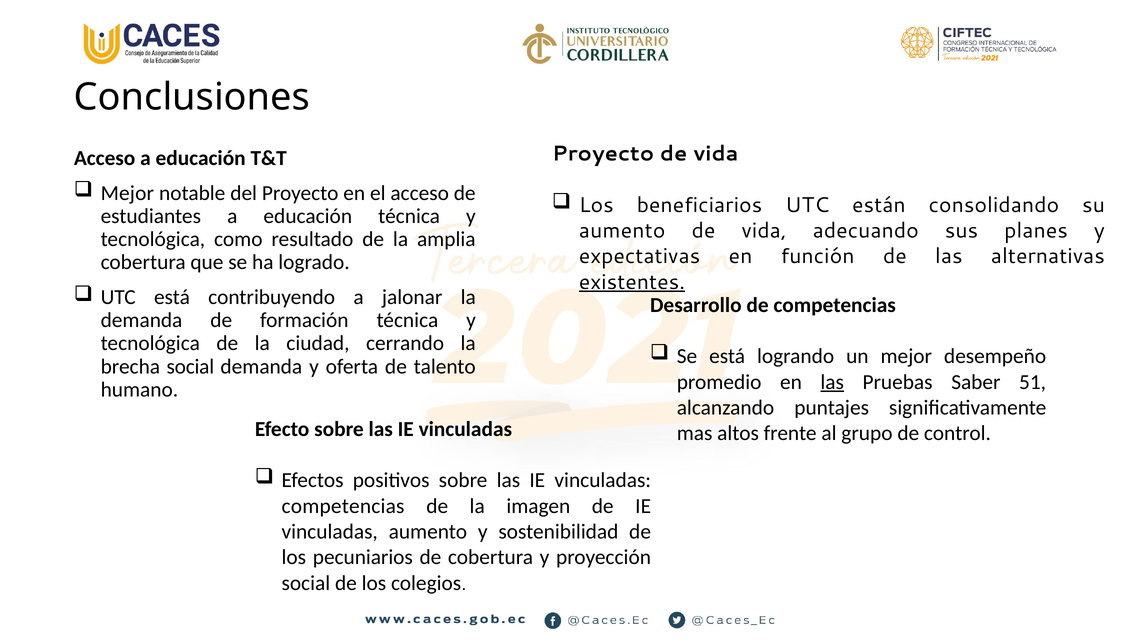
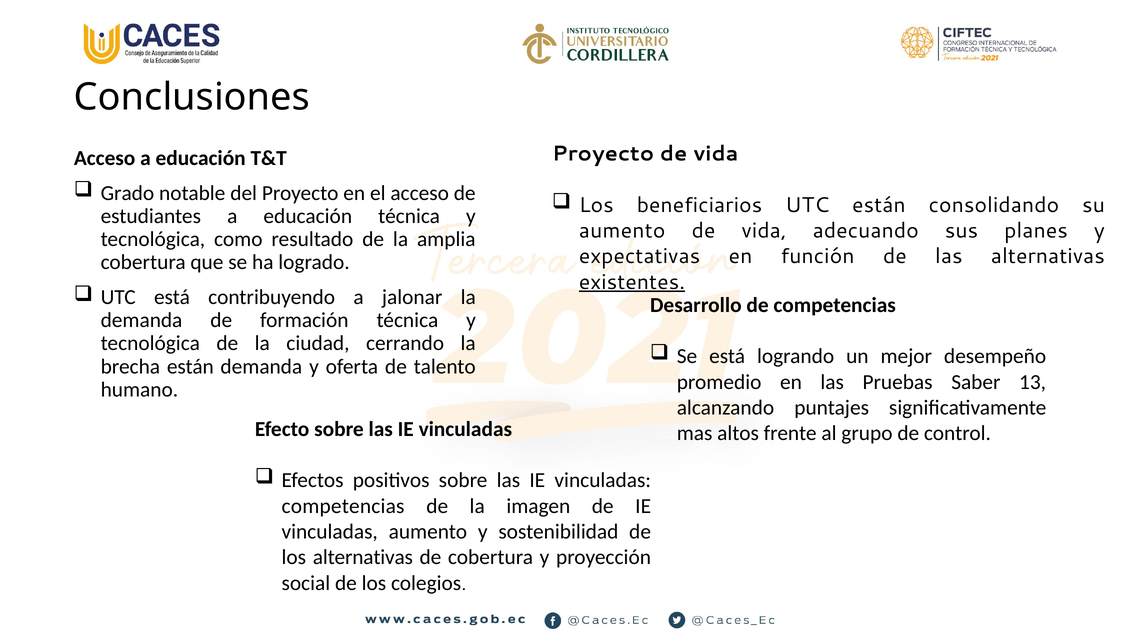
Mejor: Mejor -> Grado (127, 193)
brecha social: social -> están (190, 367)
las underline: present -> none (832, 382)
51: 51 -> 13 (1033, 382)
los pecuniarios: pecuniarios -> alternativas (363, 558)
